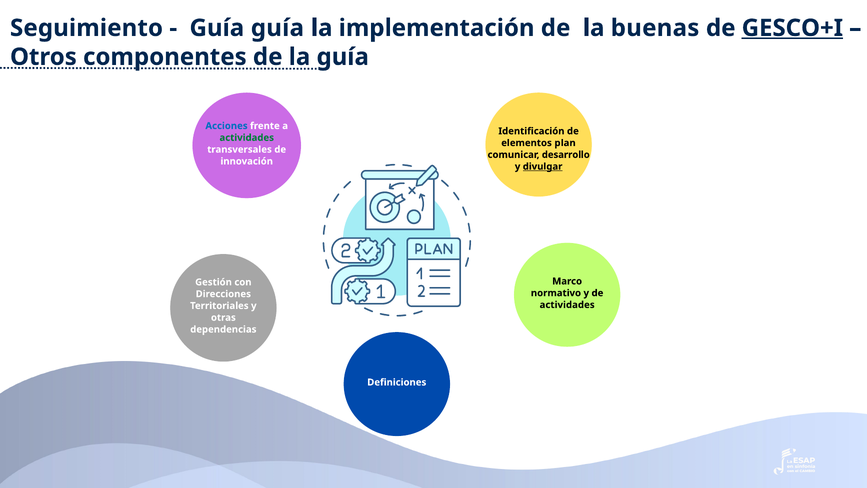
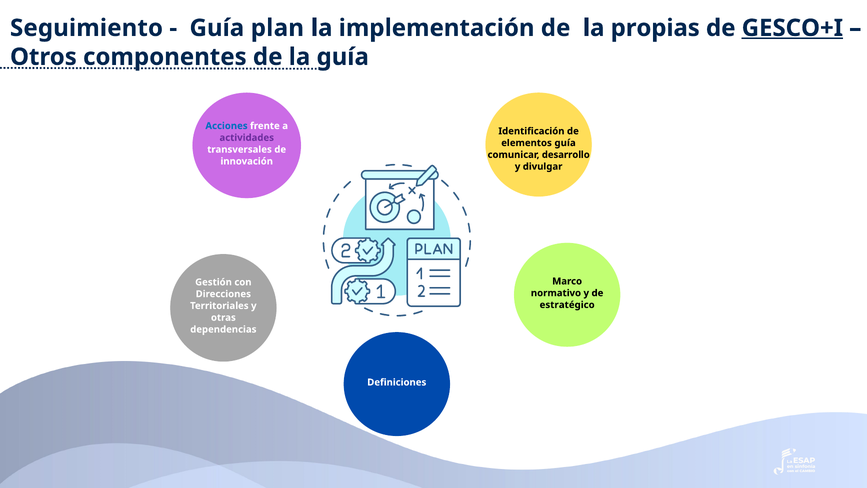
Guía guía: guía -> plan (277, 28)
buenas: buenas -> propias (655, 28)
actividades colour: green -> purple (247, 138)
elementos plan: plan -> guía (565, 143)
divulgar underline: present -> none (543, 166)
actividades: actividades -> estratégico (567, 305)
